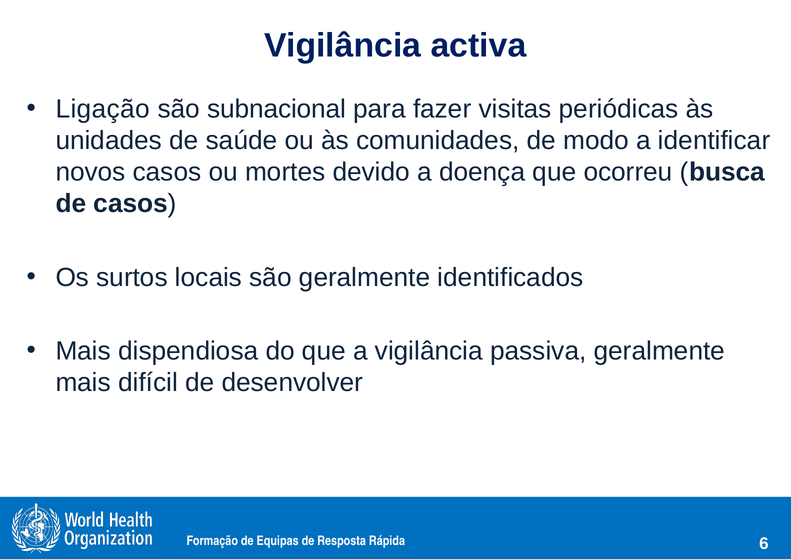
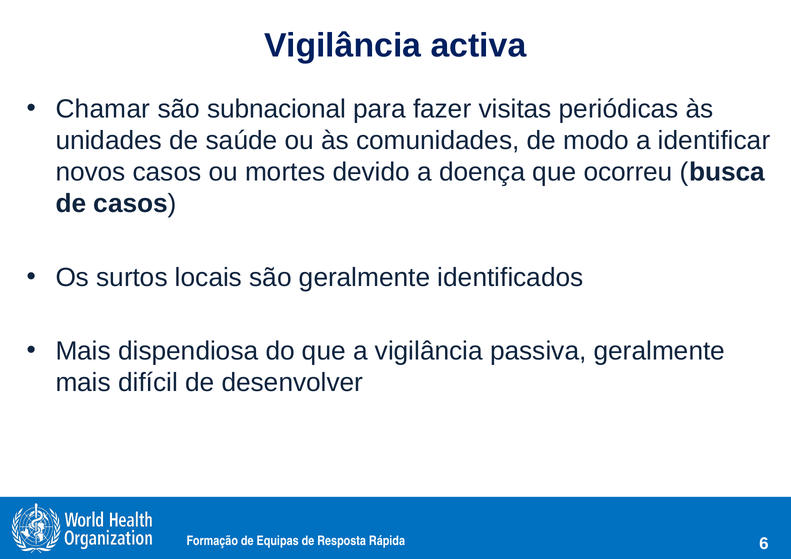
Ligação: Ligação -> Chamar (103, 109)
